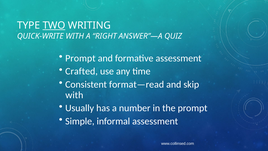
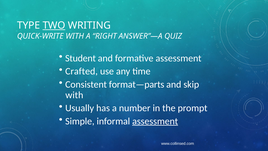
Prompt: Prompt -> Student (80, 58)
format—read: format—read -> format—parts (137, 84)
assessment underline: none -> present (155, 121)
